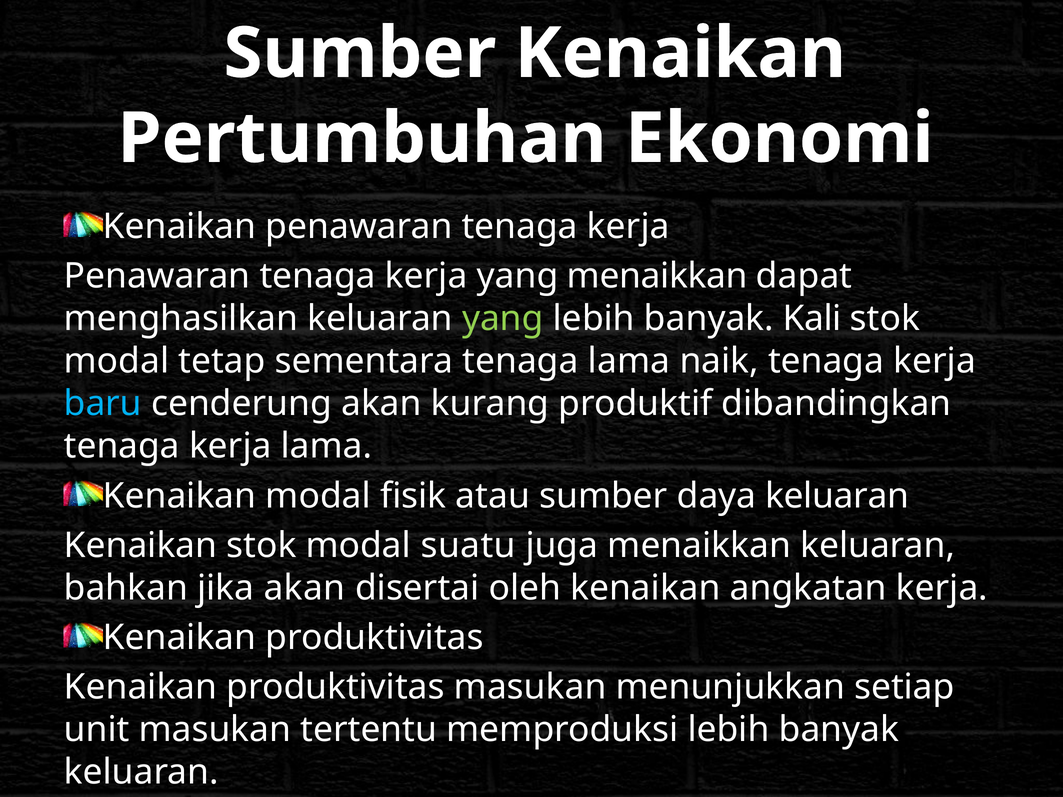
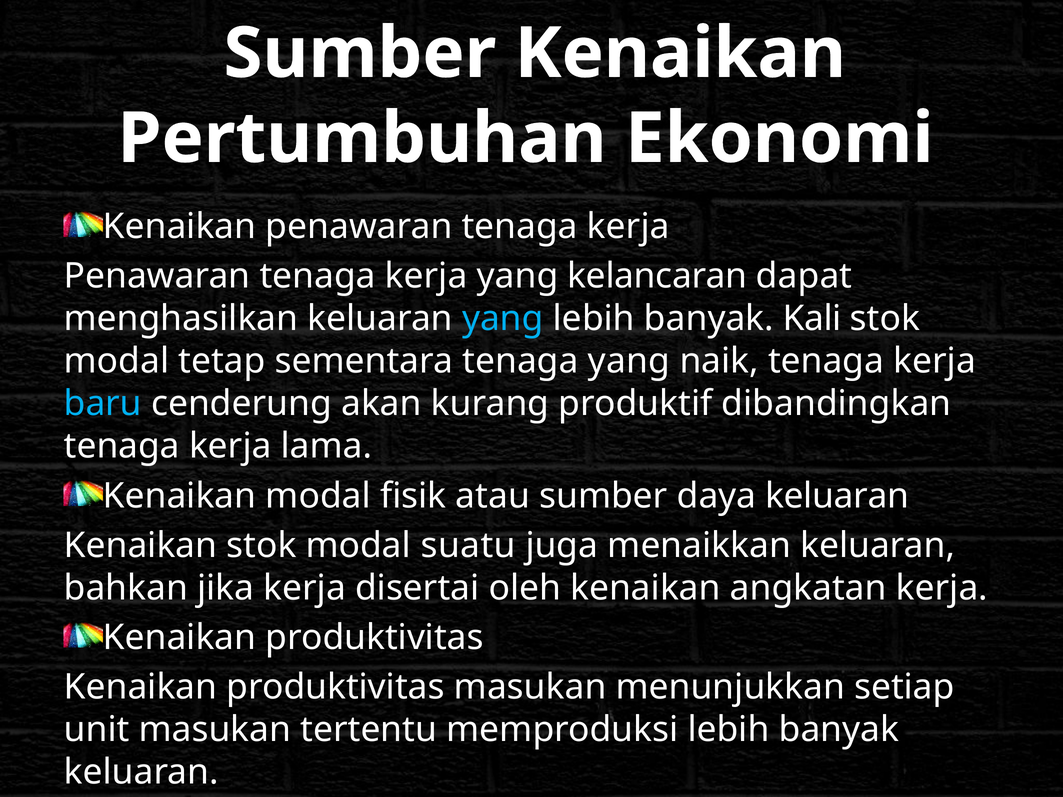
yang menaikkan: menaikkan -> kelancaran (657, 276)
yang colour: light green -> light blue (503, 319)
tenaga lama: lama -> yang (629, 361)
jika akan: akan -> kerja (305, 588)
